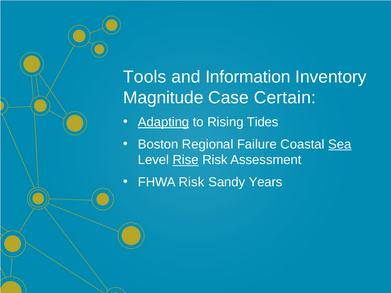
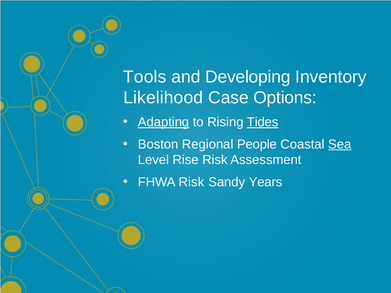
Information: Information -> Developing (248, 77)
Magnitude: Magnitude -> Likelihood (163, 98)
Certain: Certain -> Options (285, 98)
Tides underline: none -> present (263, 122)
Failure: Failure -> People (257, 144)
Rise underline: present -> none (186, 160)
